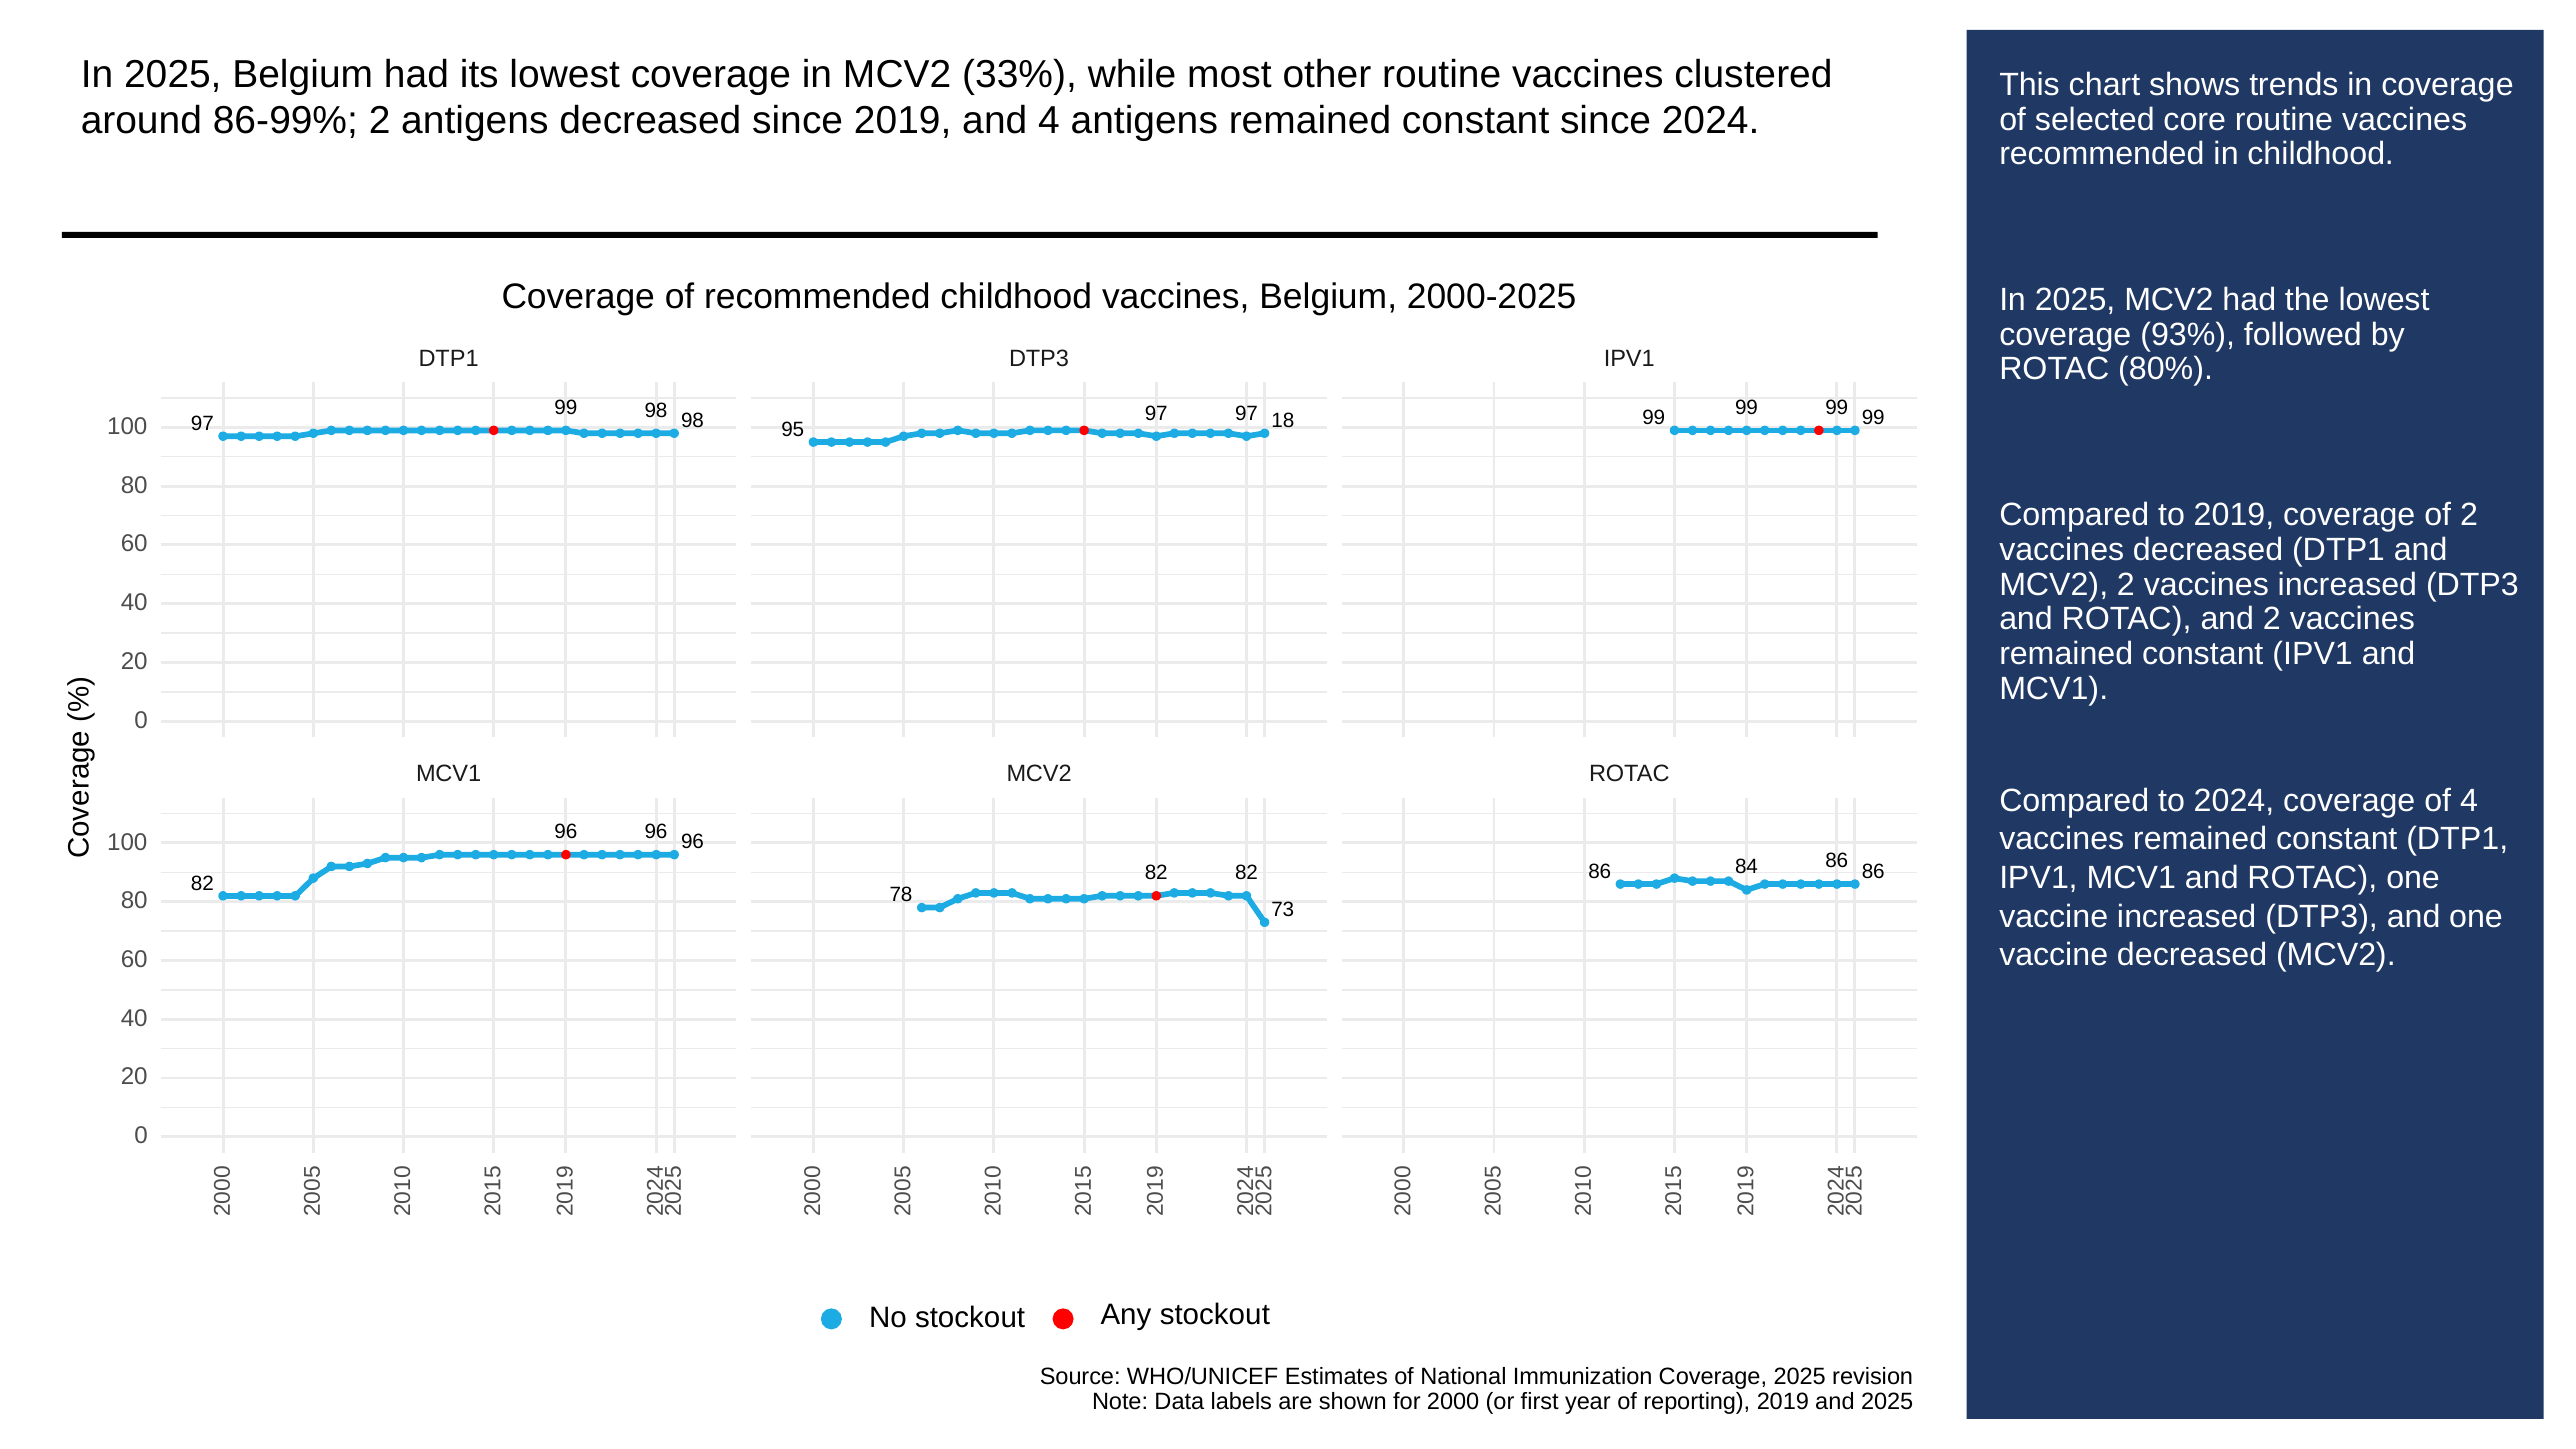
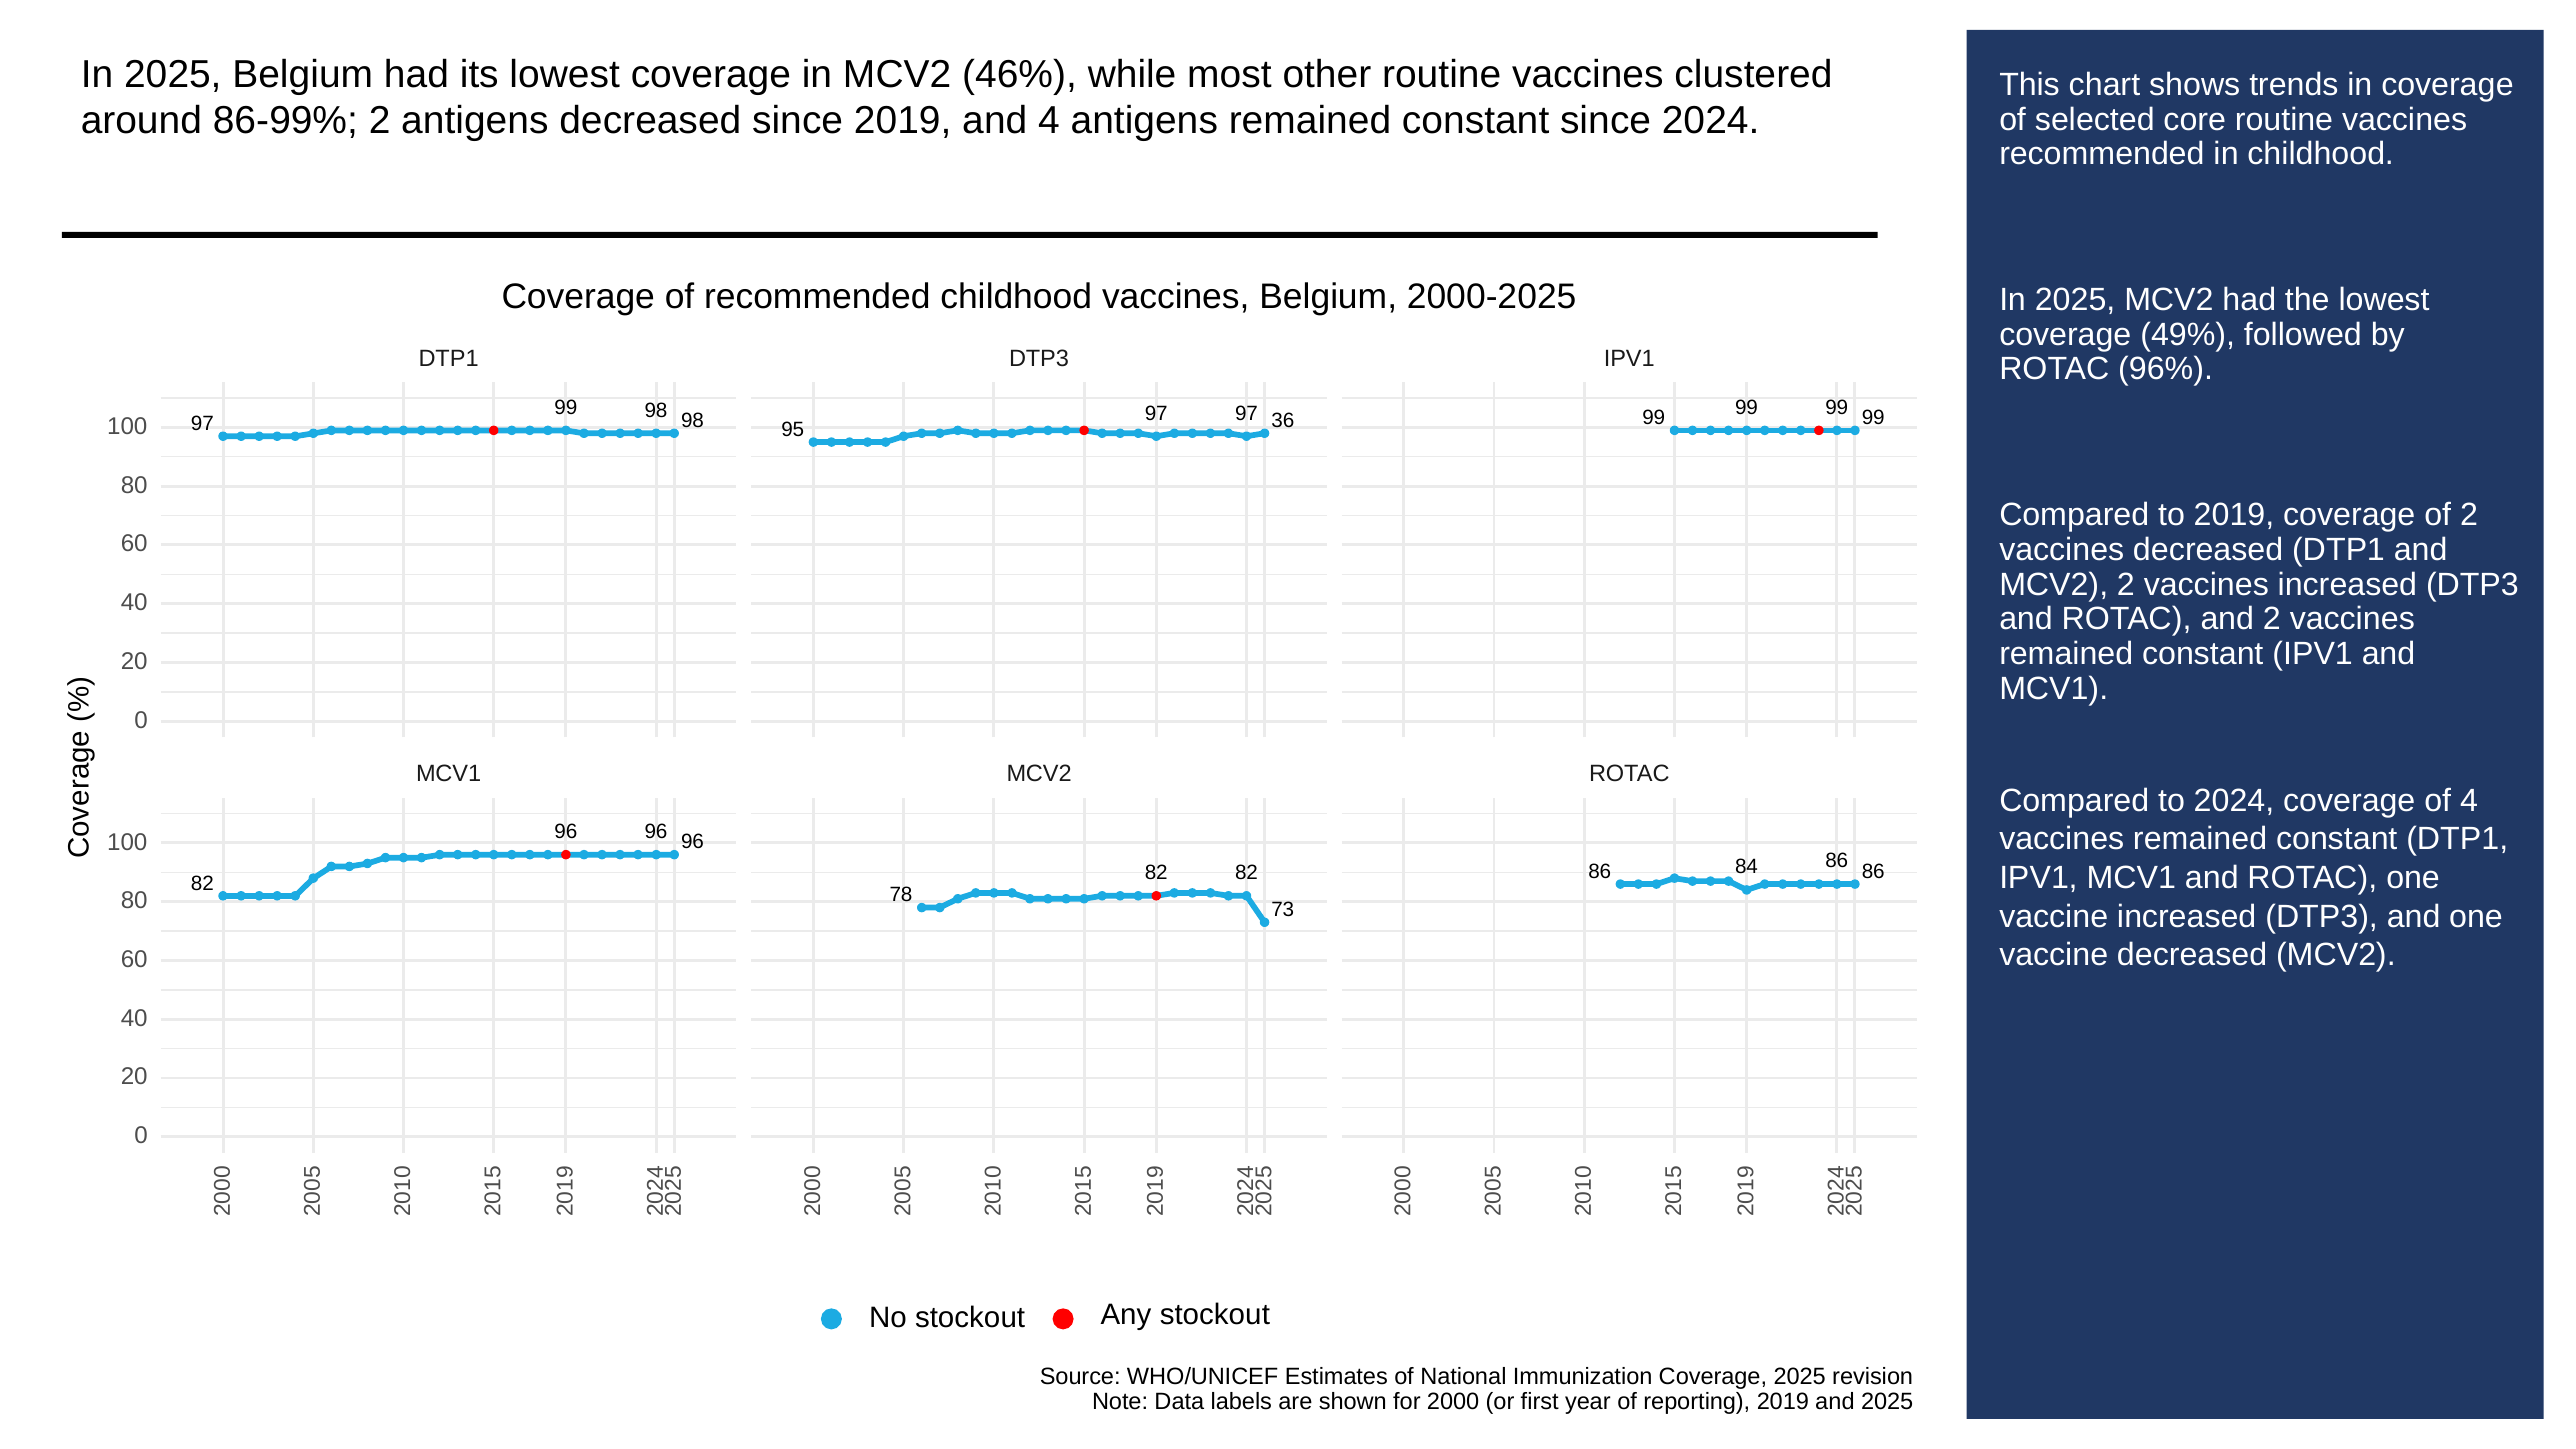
33%: 33% -> 46% (1020, 74)
93%: 93% -> 49% (2188, 335)
80%: 80% -> 96% (2166, 369)
18: 18 -> 36 (1283, 421)
